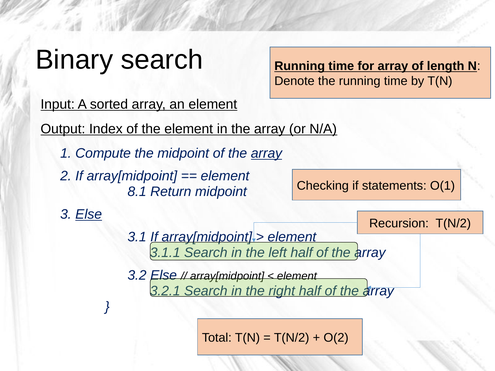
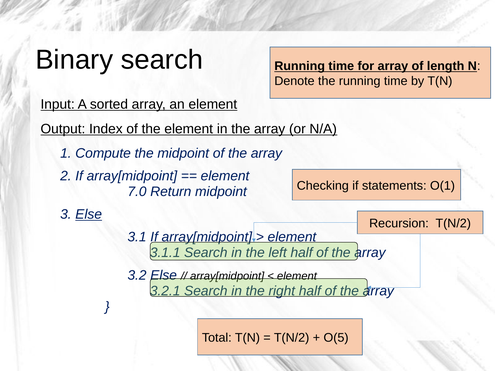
array underline: present -> none (266, 153)
8.1: 8.1 -> 7.0 (137, 192)
O(2: O(2 -> O(5 (336, 338)
